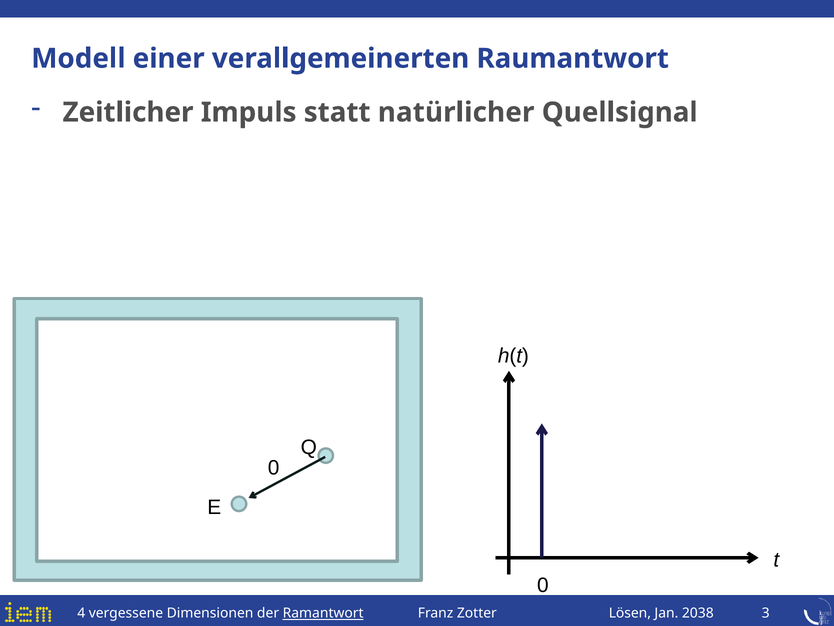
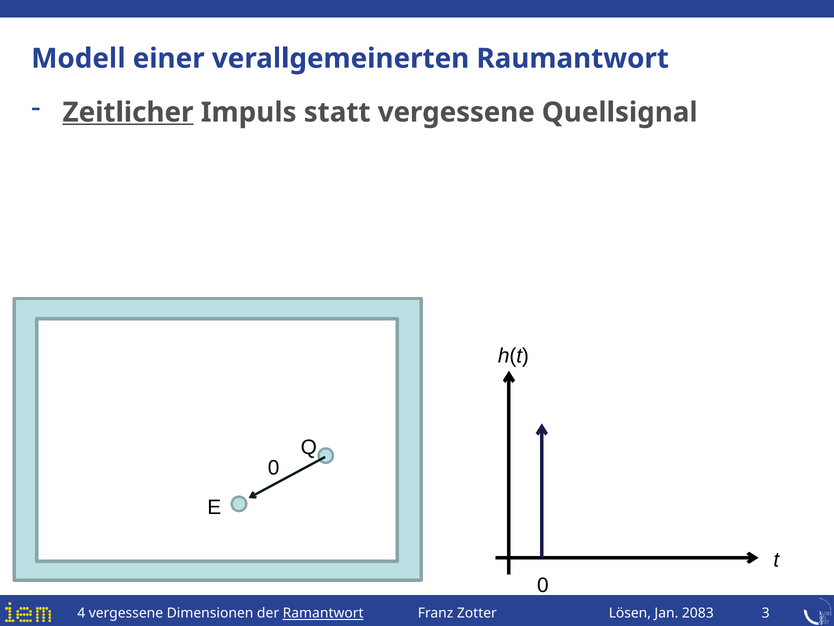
Zeitlicher underline: none -> present (128, 112)
statt natürlicher: natürlicher -> vergessene (456, 112)
2038: 2038 -> 2083 (698, 613)
